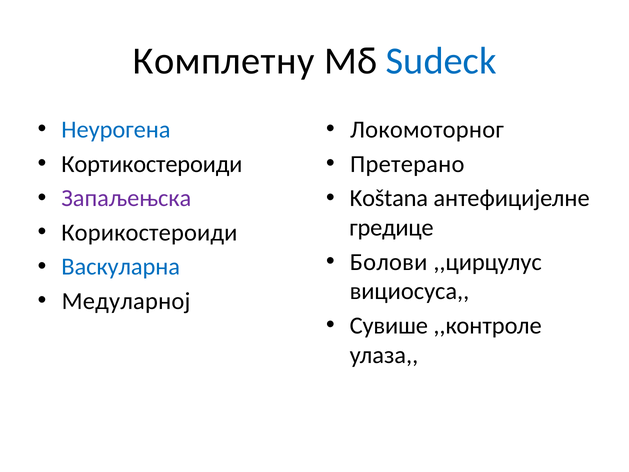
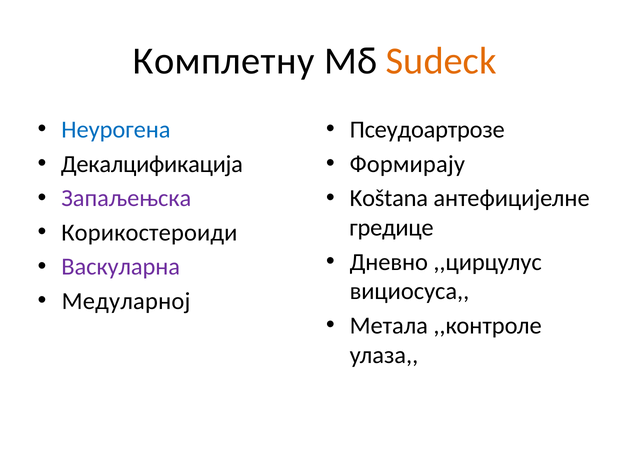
Sudeck colour: blue -> orange (441, 61)
Локомоторног: Локомоторног -> Псеудоартрозе (427, 130)
Кортикостероиди: Кортикостероиди -> Декалцификација (152, 164)
Претерано: Претерано -> Формирају (407, 164)
Болови: Болови -> Дневно (389, 262)
Васкуларна colour: blue -> purple (121, 267)
Сувише: Сувише -> Метала (389, 325)
